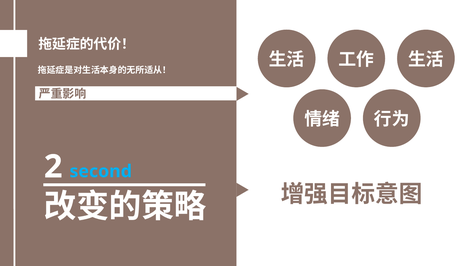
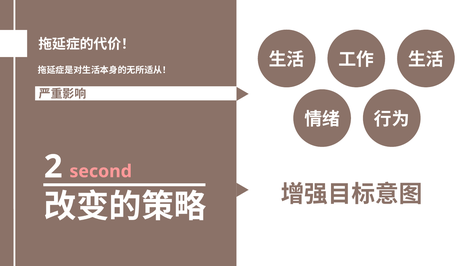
second colour: light blue -> pink (101, 171)
